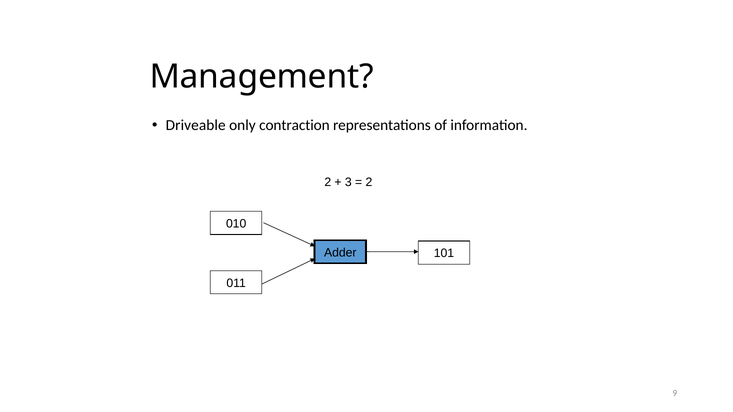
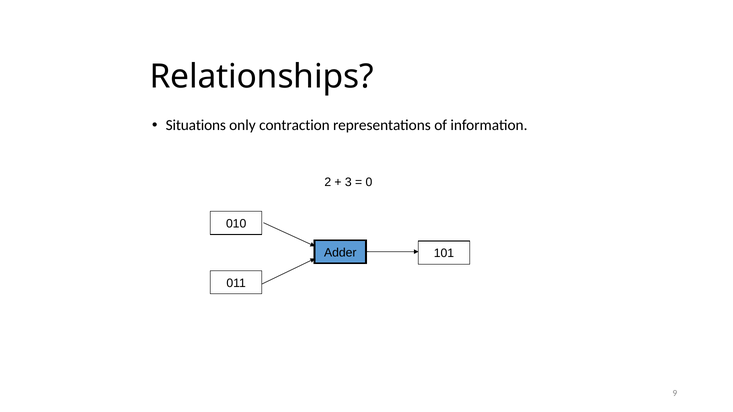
Management: Management -> Relationships (262, 77)
Driveable: Driveable -> Situations (196, 125)
2: 2 -> 0 (369, 182)
